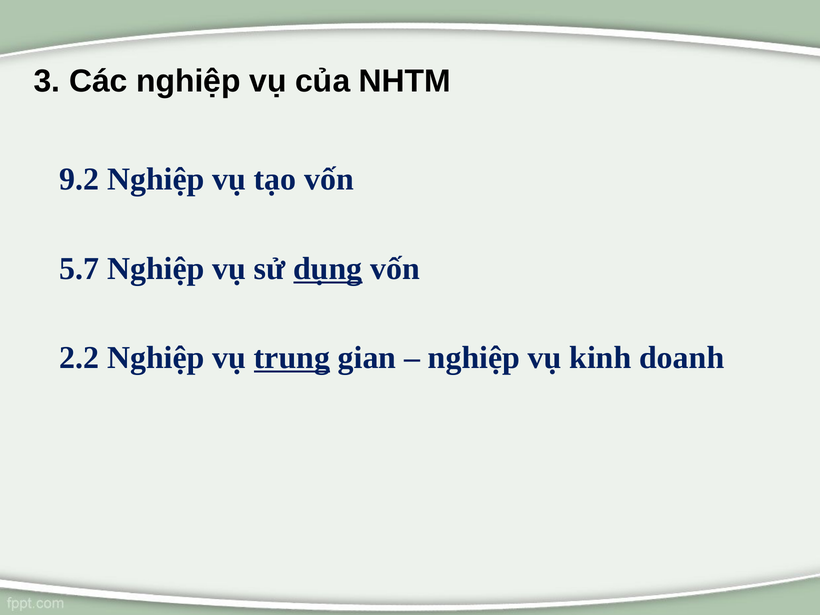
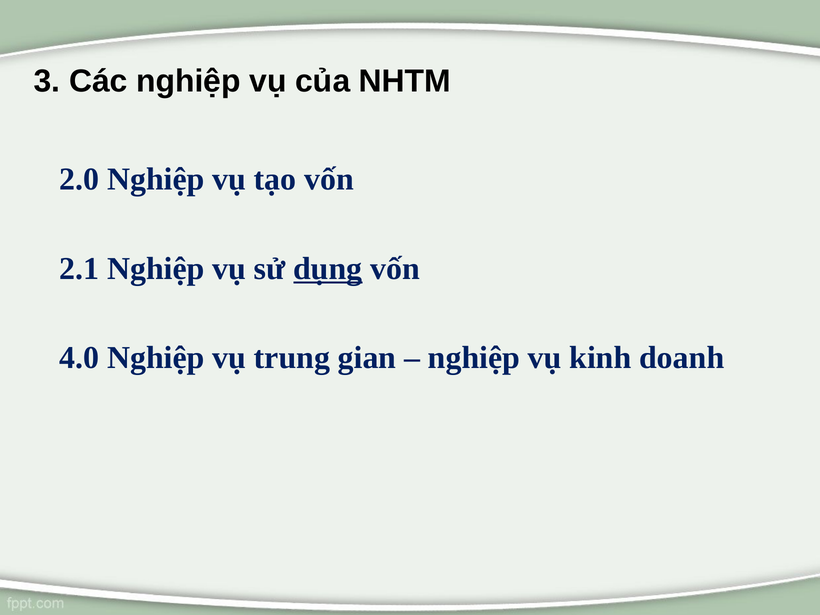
9.2: 9.2 -> 2.0 (79, 179)
5.7: 5.7 -> 2.1 (79, 269)
2.2: 2.2 -> 4.0 (79, 358)
trung underline: present -> none (292, 358)
